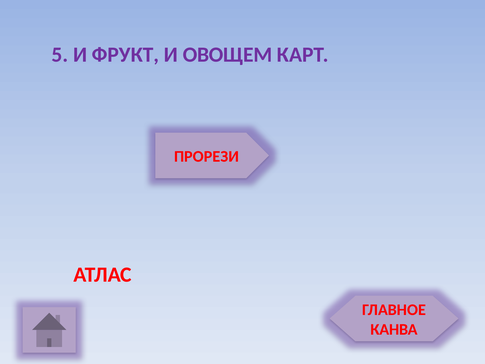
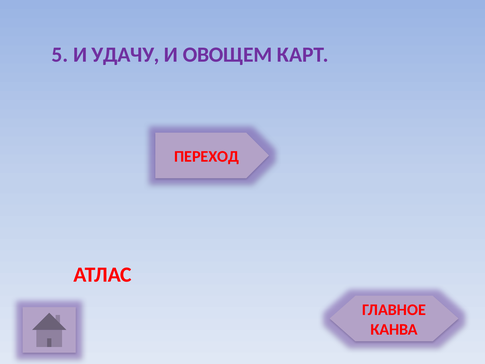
ФРУКТ: ФРУКТ -> УДАЧУ (126, 55)
ПРОРЕЗИ: ПРОРЕЗИ -> ПЕРЕХОД (207, 156)
